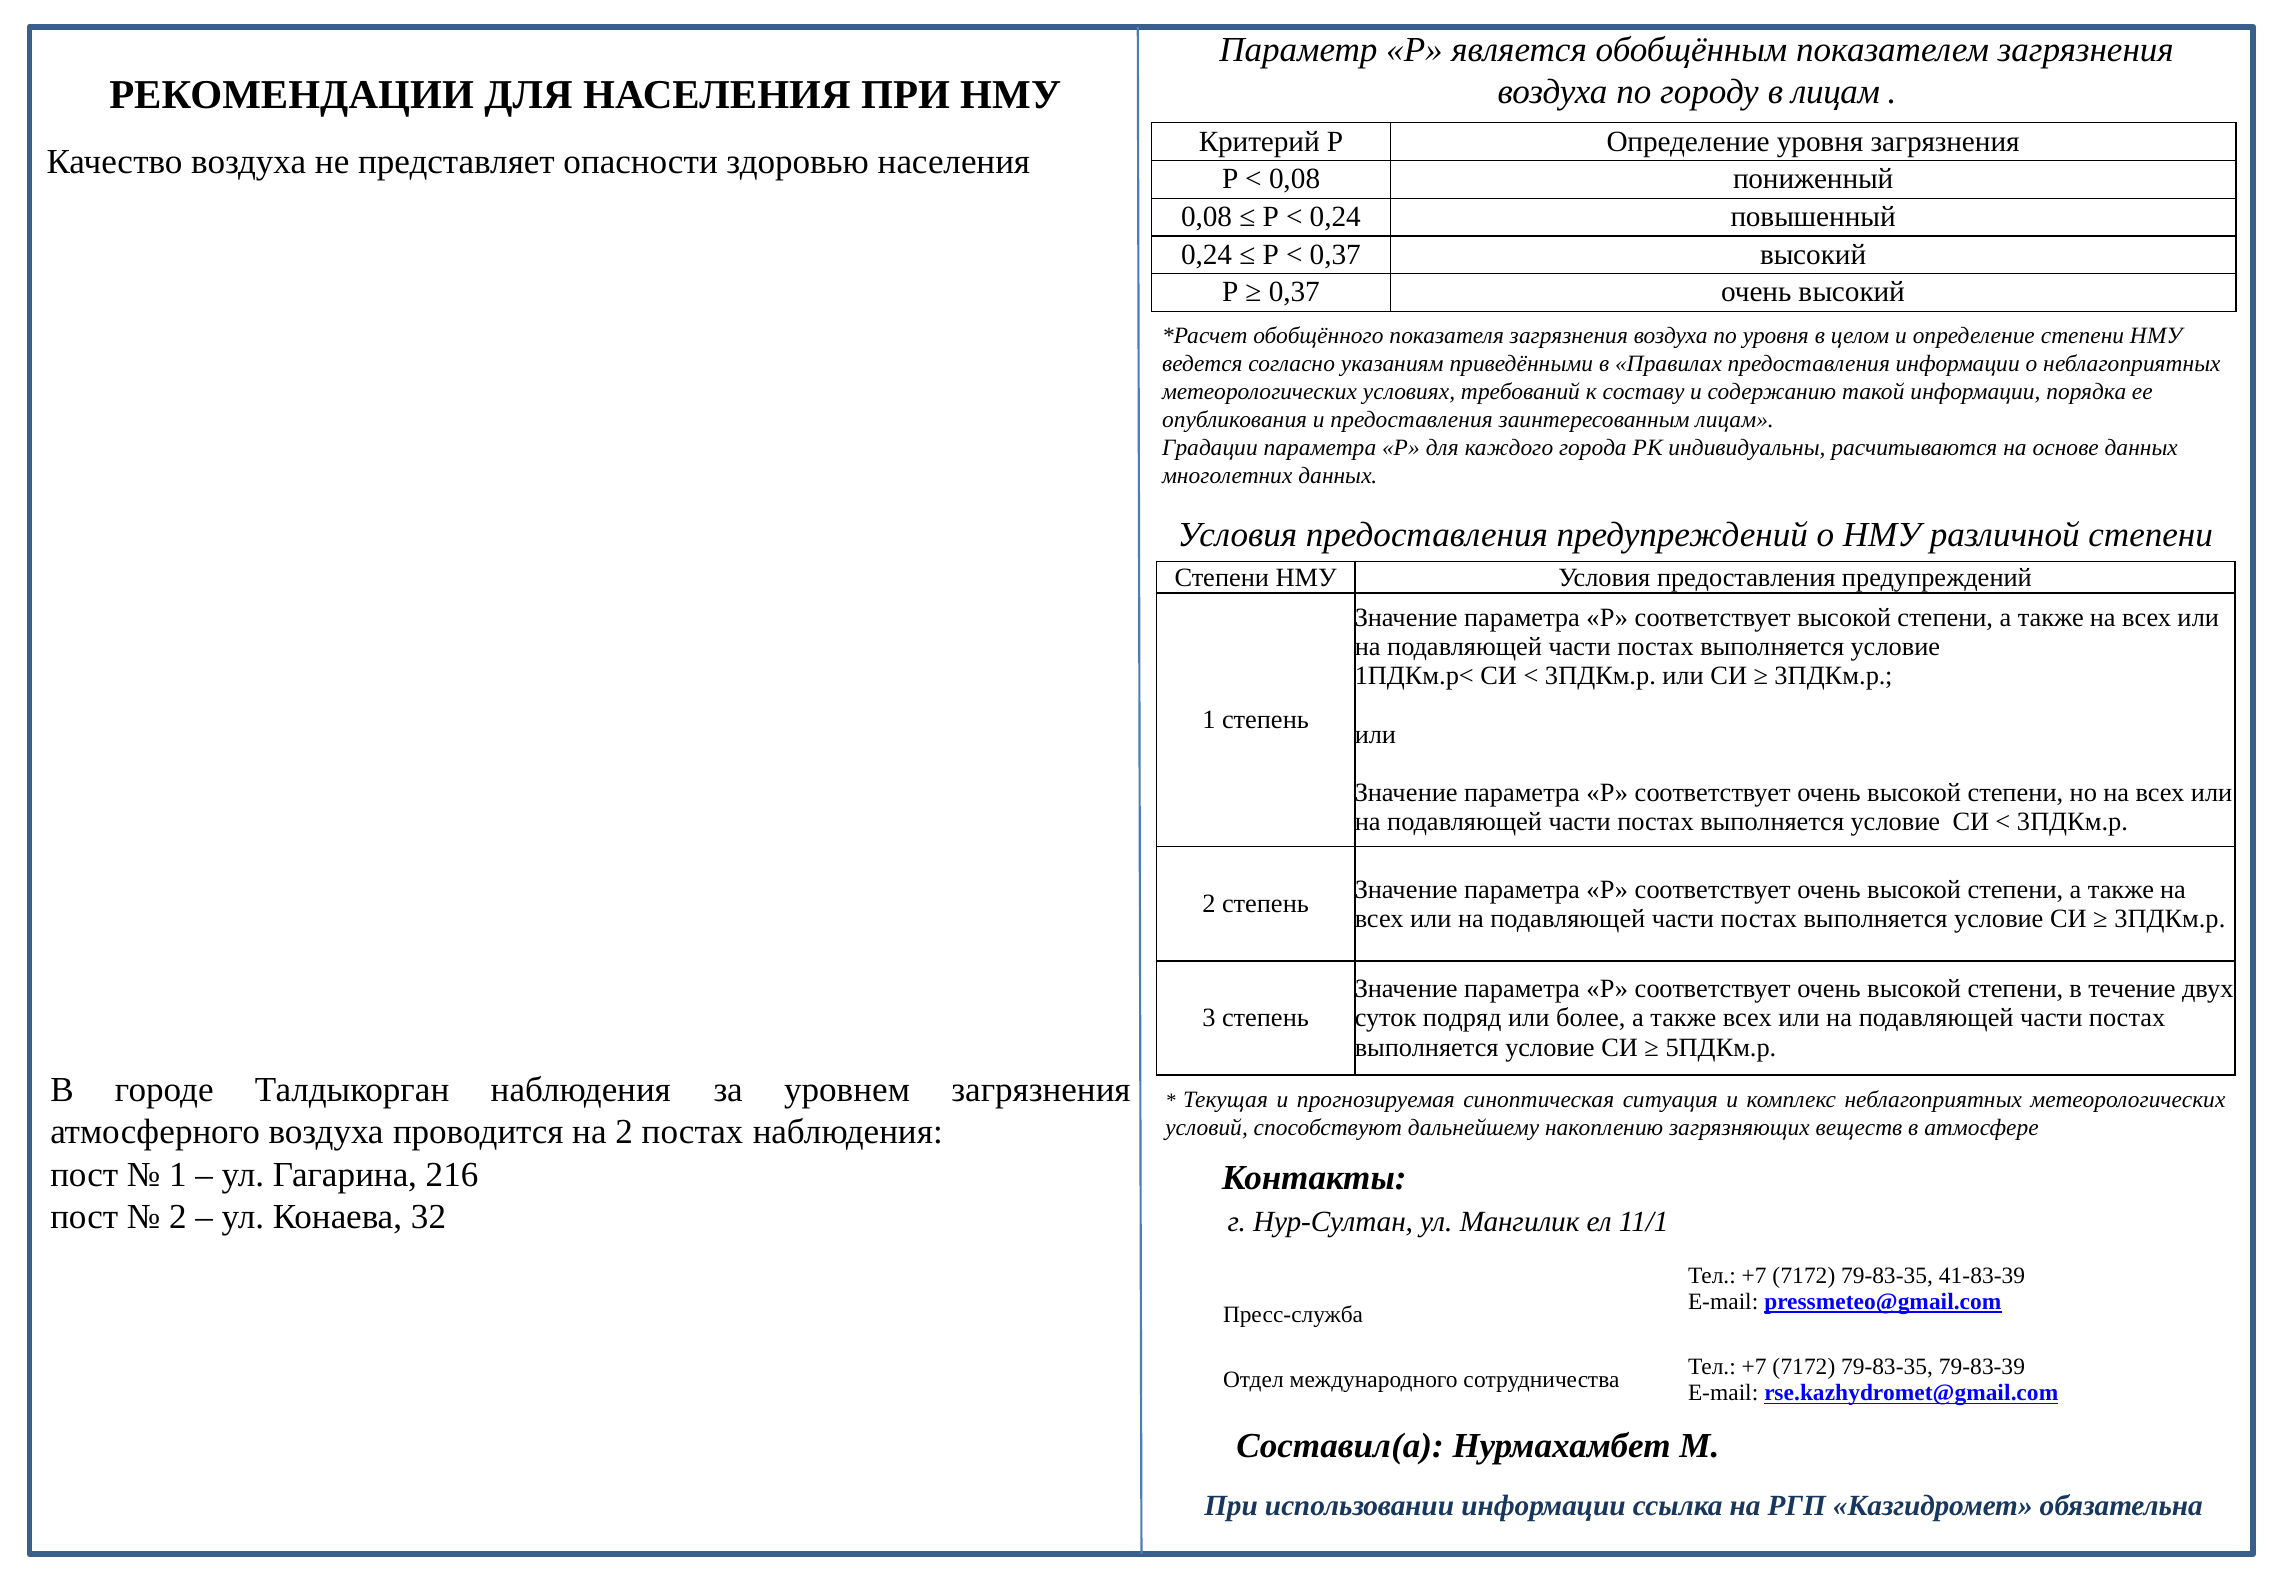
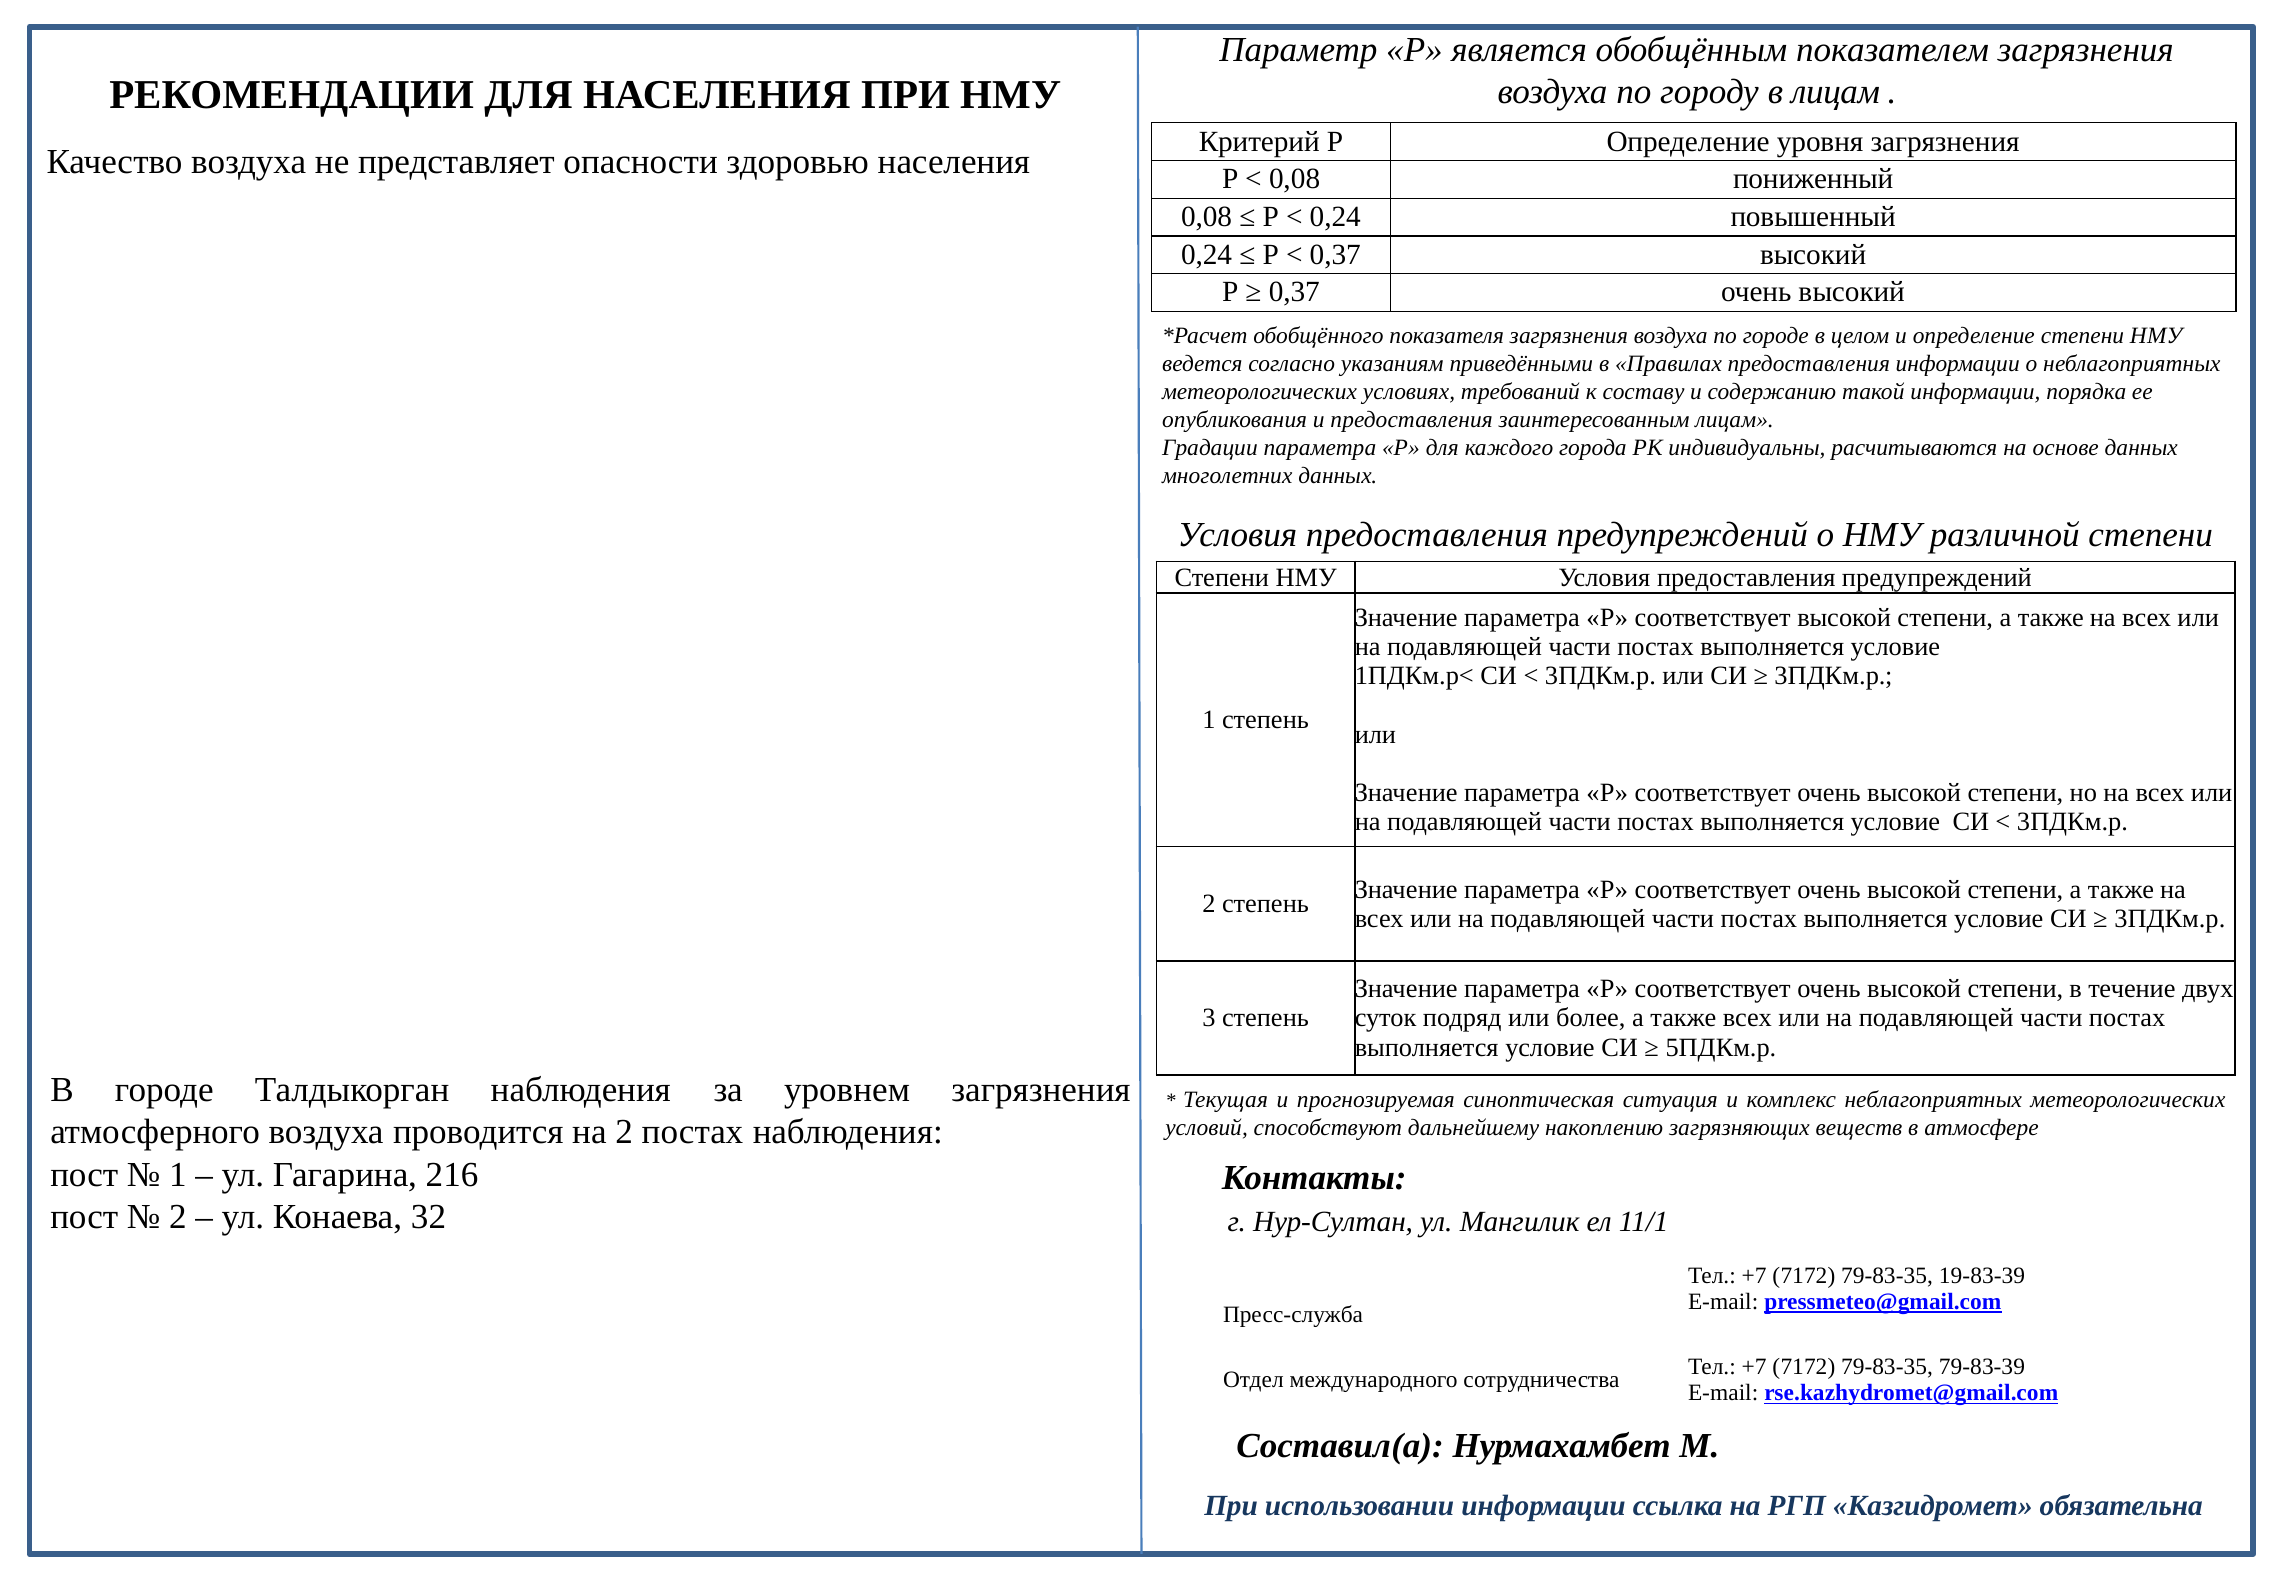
по уровня: уровня -> городе (1776, 335)
41-83-39: 41-83-39 -> 19-83-39 (1982, 1275)
